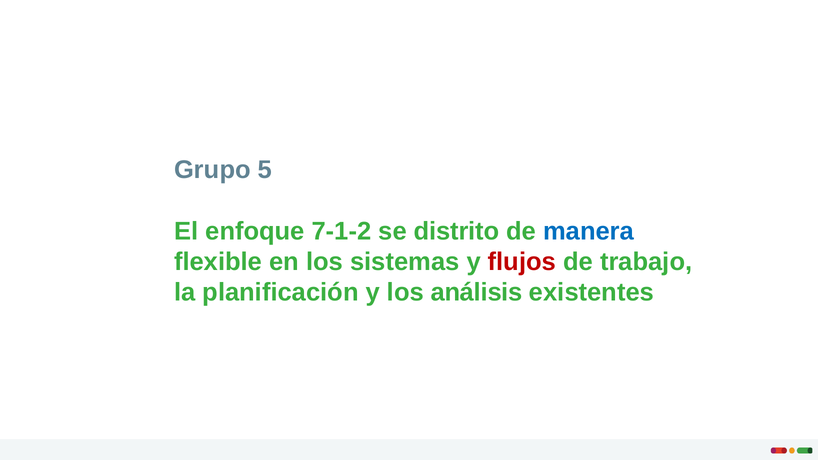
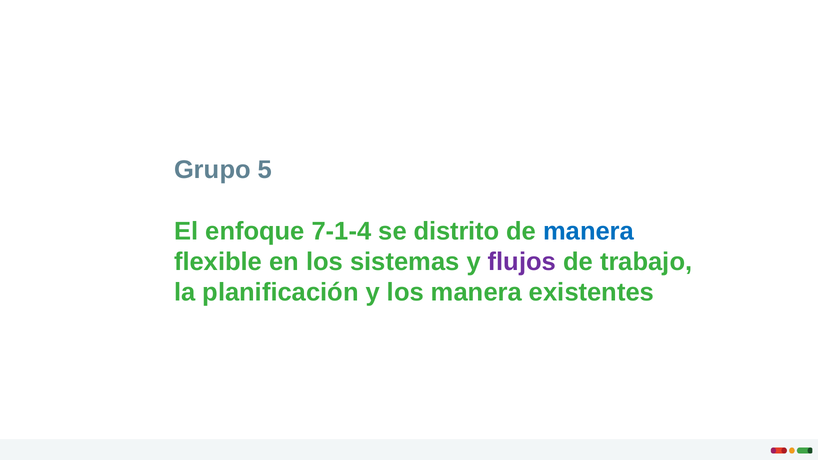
7-1-2: 7-1-2 -> 7-1-4 (342, 231)
flujos colour: red -> purple (522, 262)
los análisis: análisis -> manera (476, 292)
